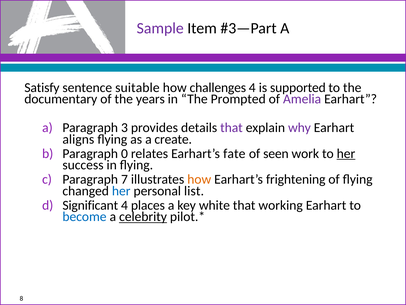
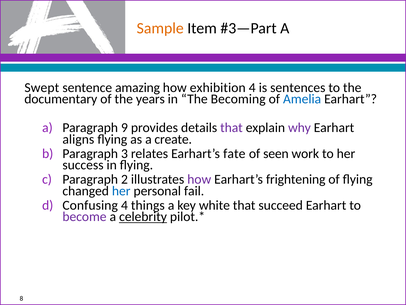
Sample colour: purple -> orange (160, 28)
Satisfy: Satisfy -> Swept (42, 87)
suitable: suitable -> amazing (138, 87)
challenges: challenges -> exhibition (218, 87)
supported: supported -> sentences (298, 87)
Prompted: Prompted -> Becoming (238, 99)
Amelia colour: purple -> blue (302, 99)
3: 3 -> 9 (125, 127)
0: 0 -> 3 (125, 153)
her underline: present -> none (346, 153)
7: 7 -> 2 (125, 179)
how colour: orange -> purple (199, 179)
list: list -> fail (194, 191)
Significant: Significant -> Confusing (90, 205)
places: places -> things (148, 205)
working: working -> succeed (281, 205)
become colour: blue -> purple (84, 216)
